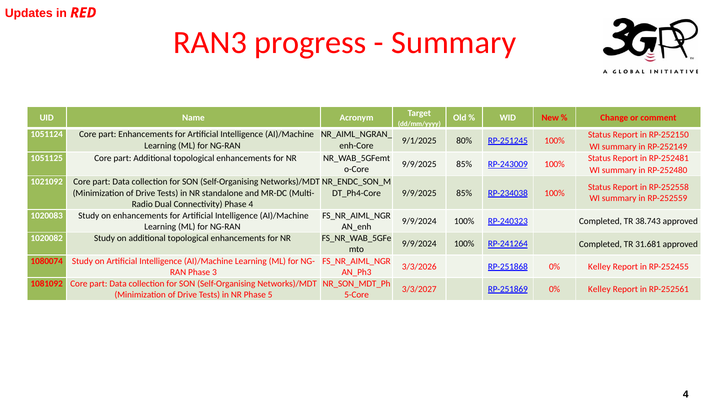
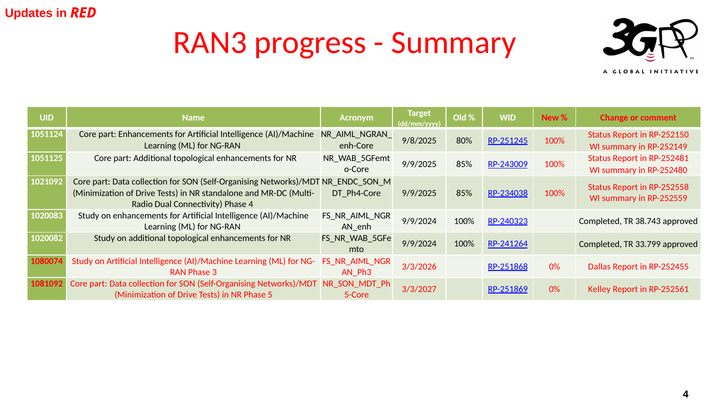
9/1/2025: 9/1/2025 -> 9/8/2025 (419, 140)
31.681: 31.681 -> 33.799 (648, 244)
RP-251868 0% Kelley: Kelley -> Dallas (599, 266)
